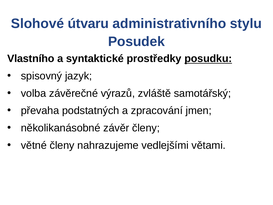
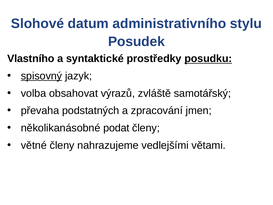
útvaru: útvaru -> datum (88, 23)
spisovný underline: none -> present (41, 76)
závěrečné: závěrečné -> obsahovat (74, 93)
závěr: závěr -> podat (116, 128)
